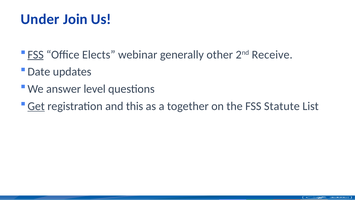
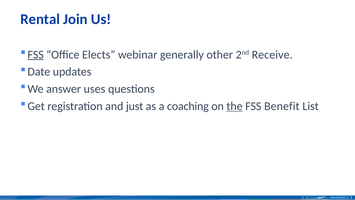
Under: Under -> Rental (40, 19)
level: level -> uses (95, 89)
Get underline: present -> none (36, 106)
this: this -> just (135, 106)
together: together -> coaching (188, 106)
the underline: none -> present (235, 106)
Statute: Statute -> Benefit (282, 106)
